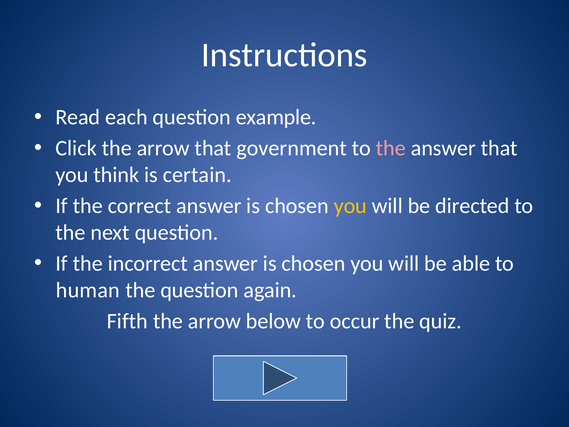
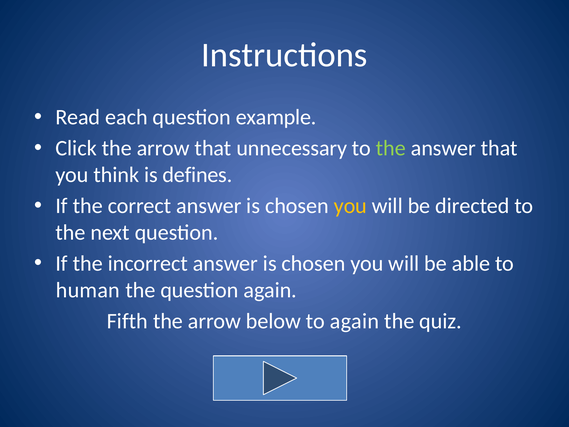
government: government -> unnecessary (292, 148)
the colour: pink -> light green (391, 148)
certain: certain -> defines (197, 175)
to occur: occur -> again (354, 321)
